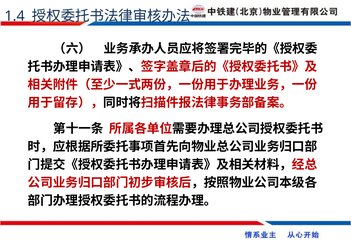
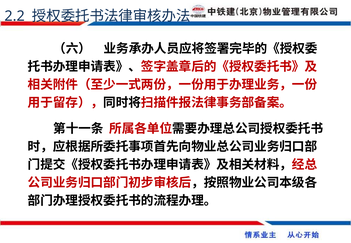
1.4: 1.4 -> 2.2 (15, 16)
